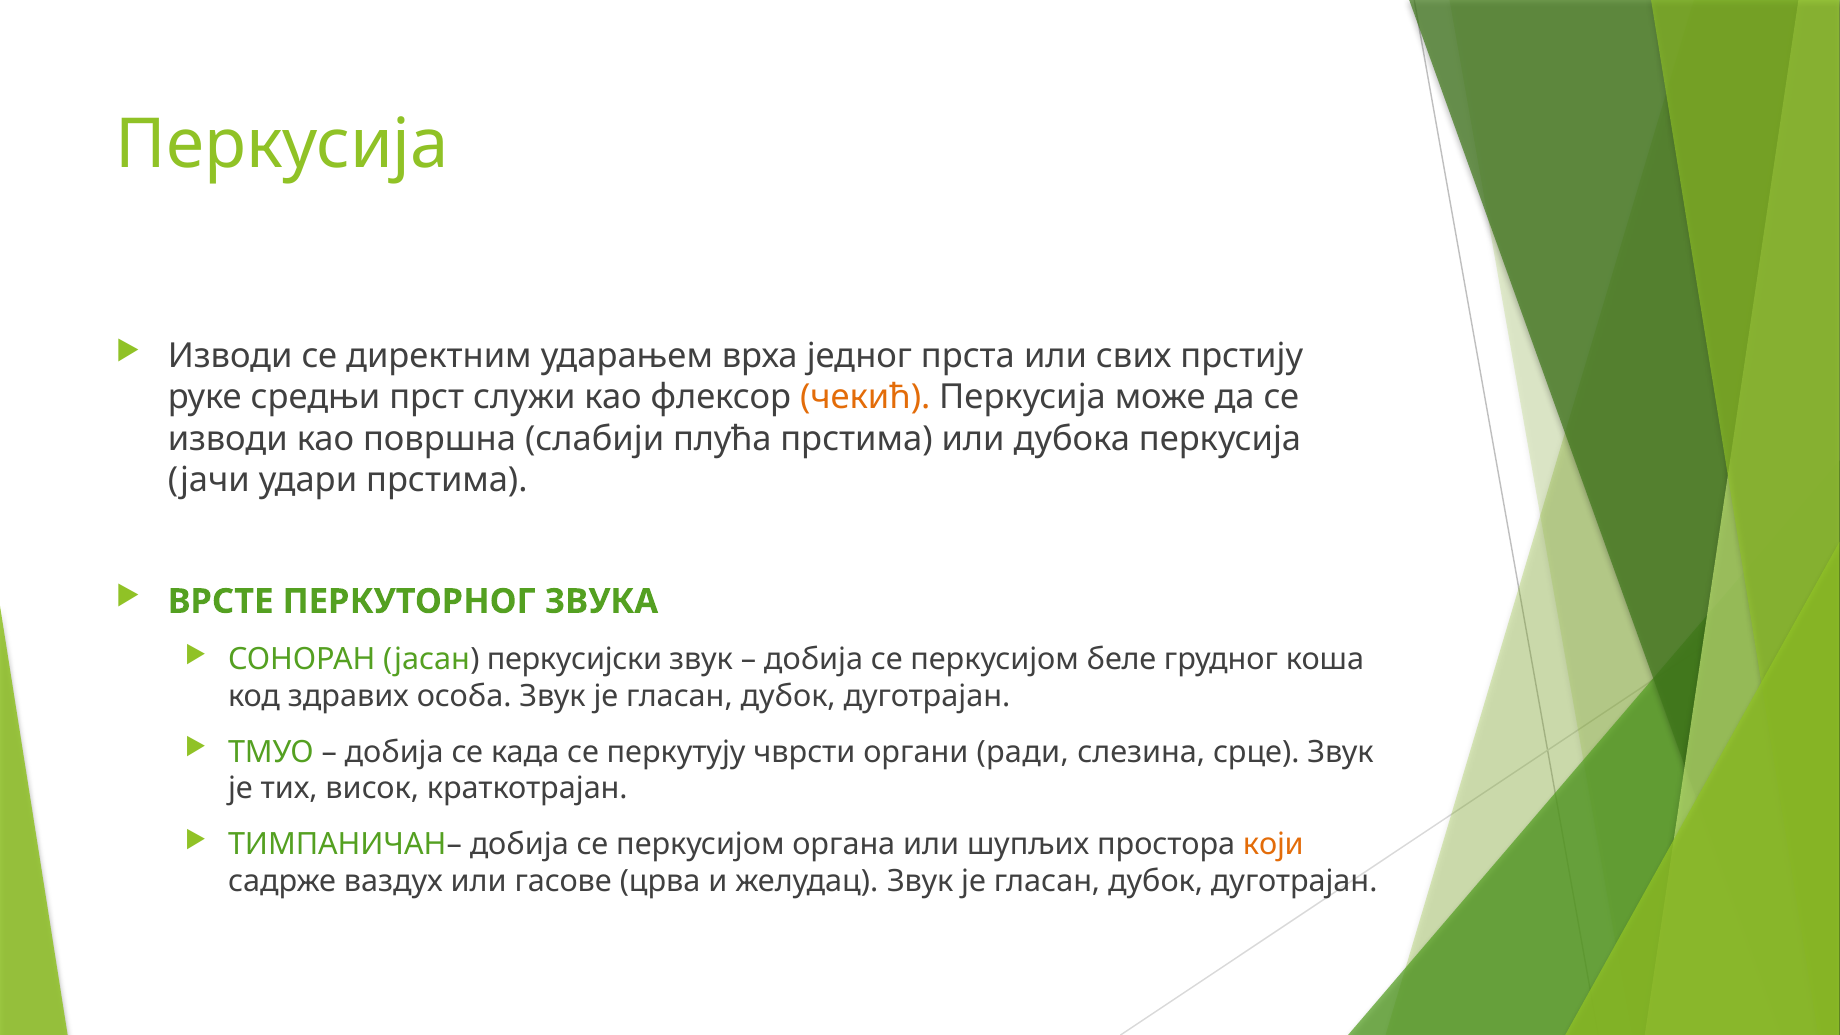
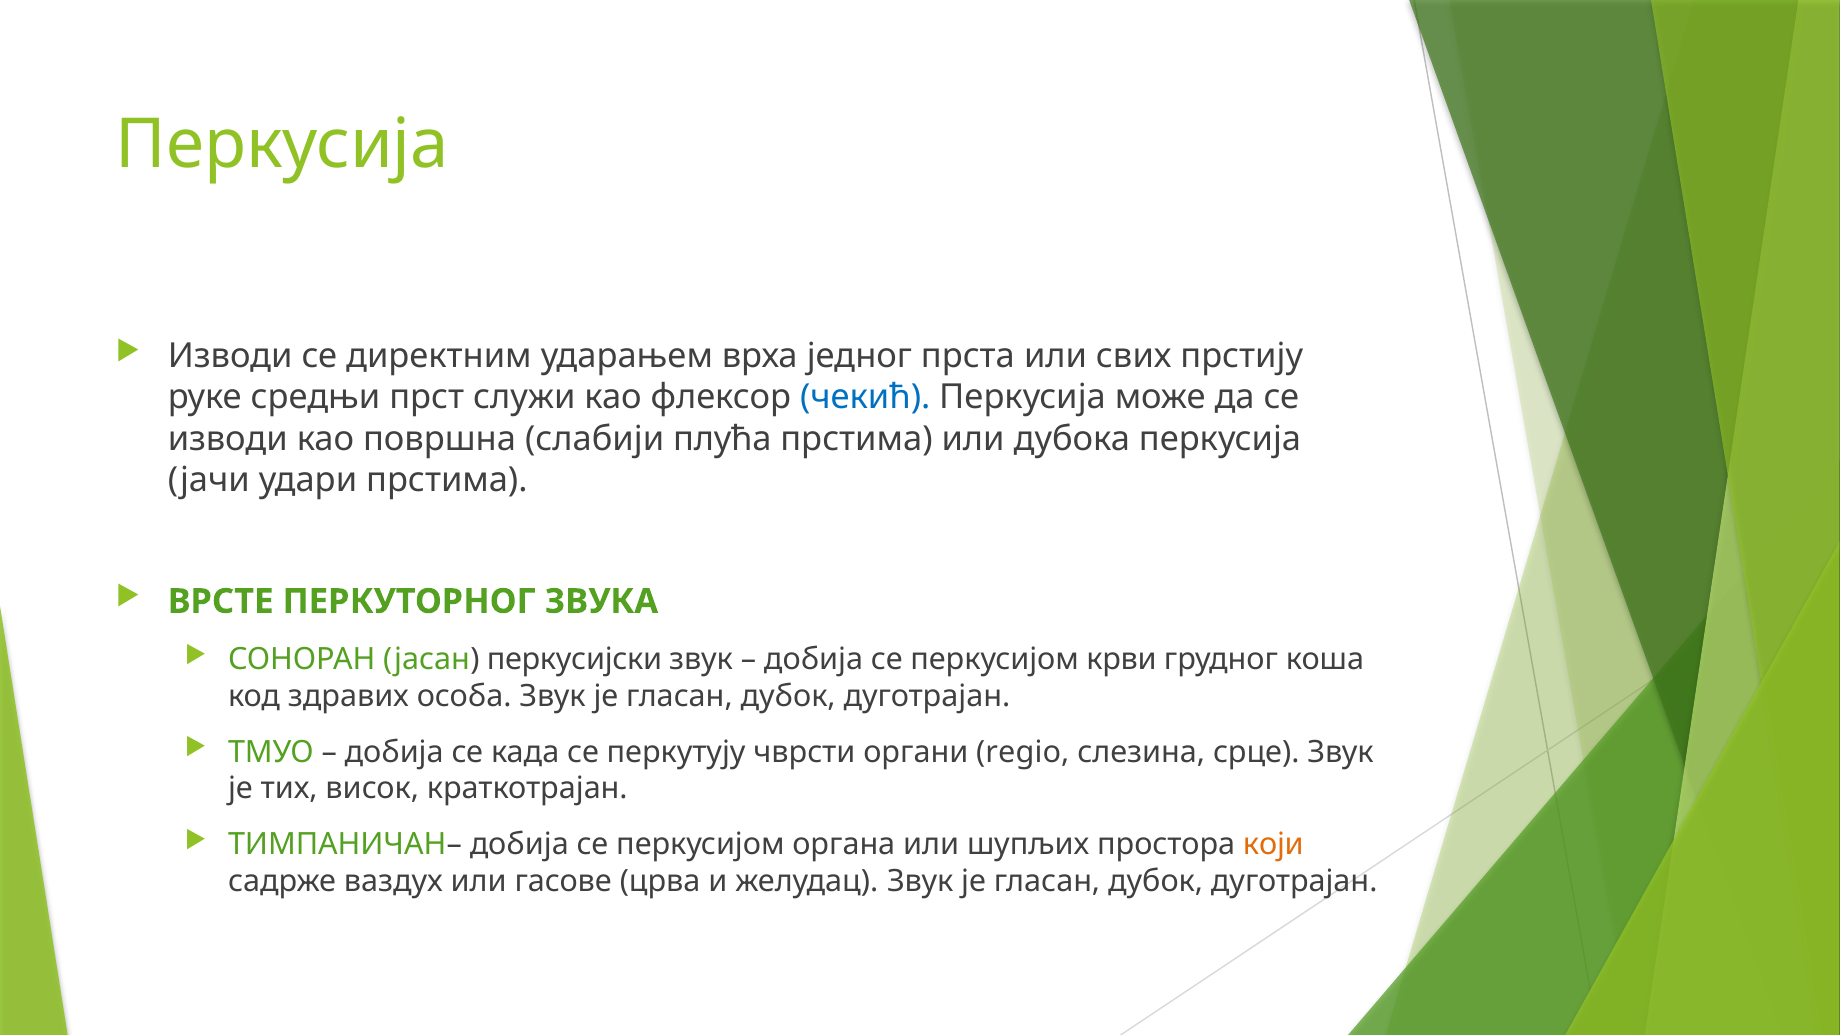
чекић colour: orange -> blue (865, 398)
беле: беле -> крви (1122, 659)
ради: ради -> regio (1023, 752)
